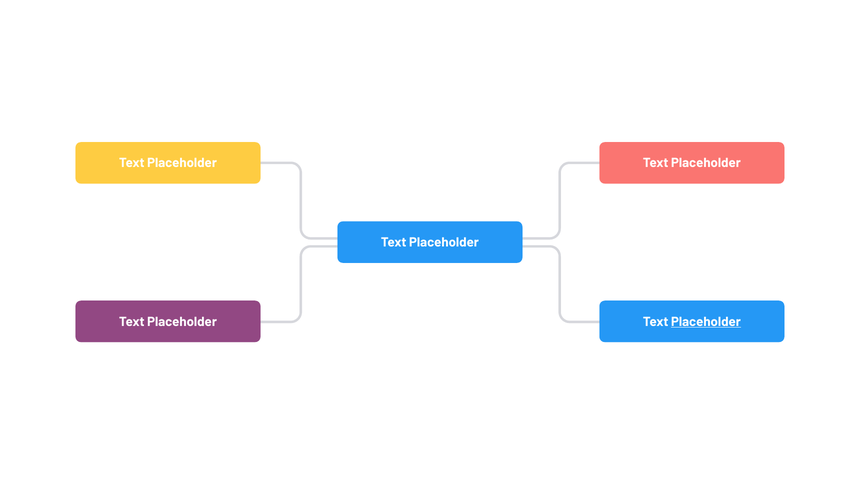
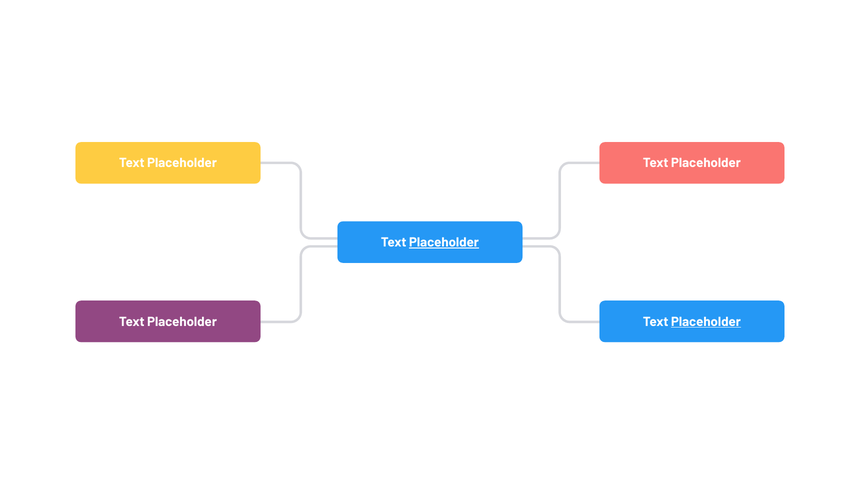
Placeholder underline: none -> present (444, 242)
